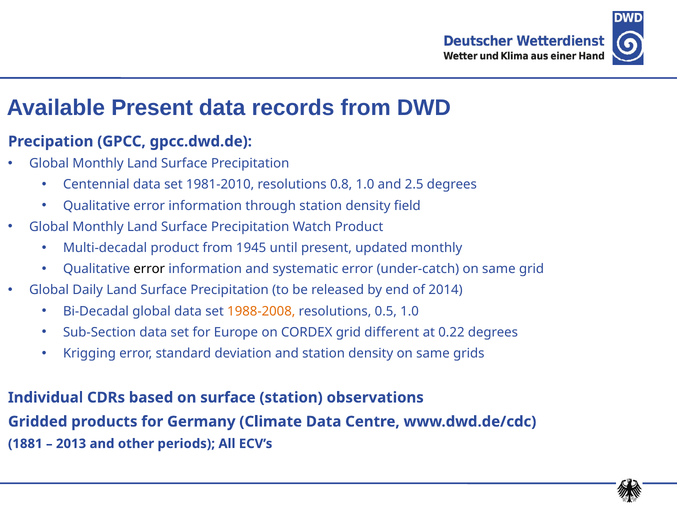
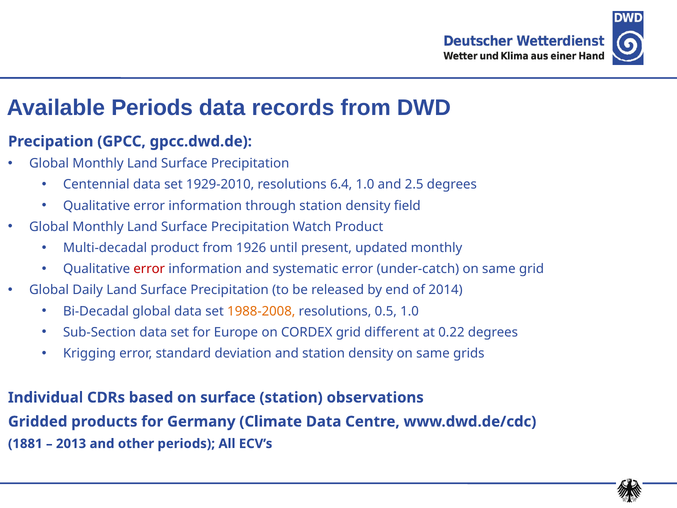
Available Present: Present -> Periods (152, 108)
1981-2010: 1981-2010 -> 1929-2010 (220, 185)
0.8: 0.8 -> 6.4 (341, 185)
1945: 1945 -> 1926 (251, 248)
error colour: black -> red (149, 269)
